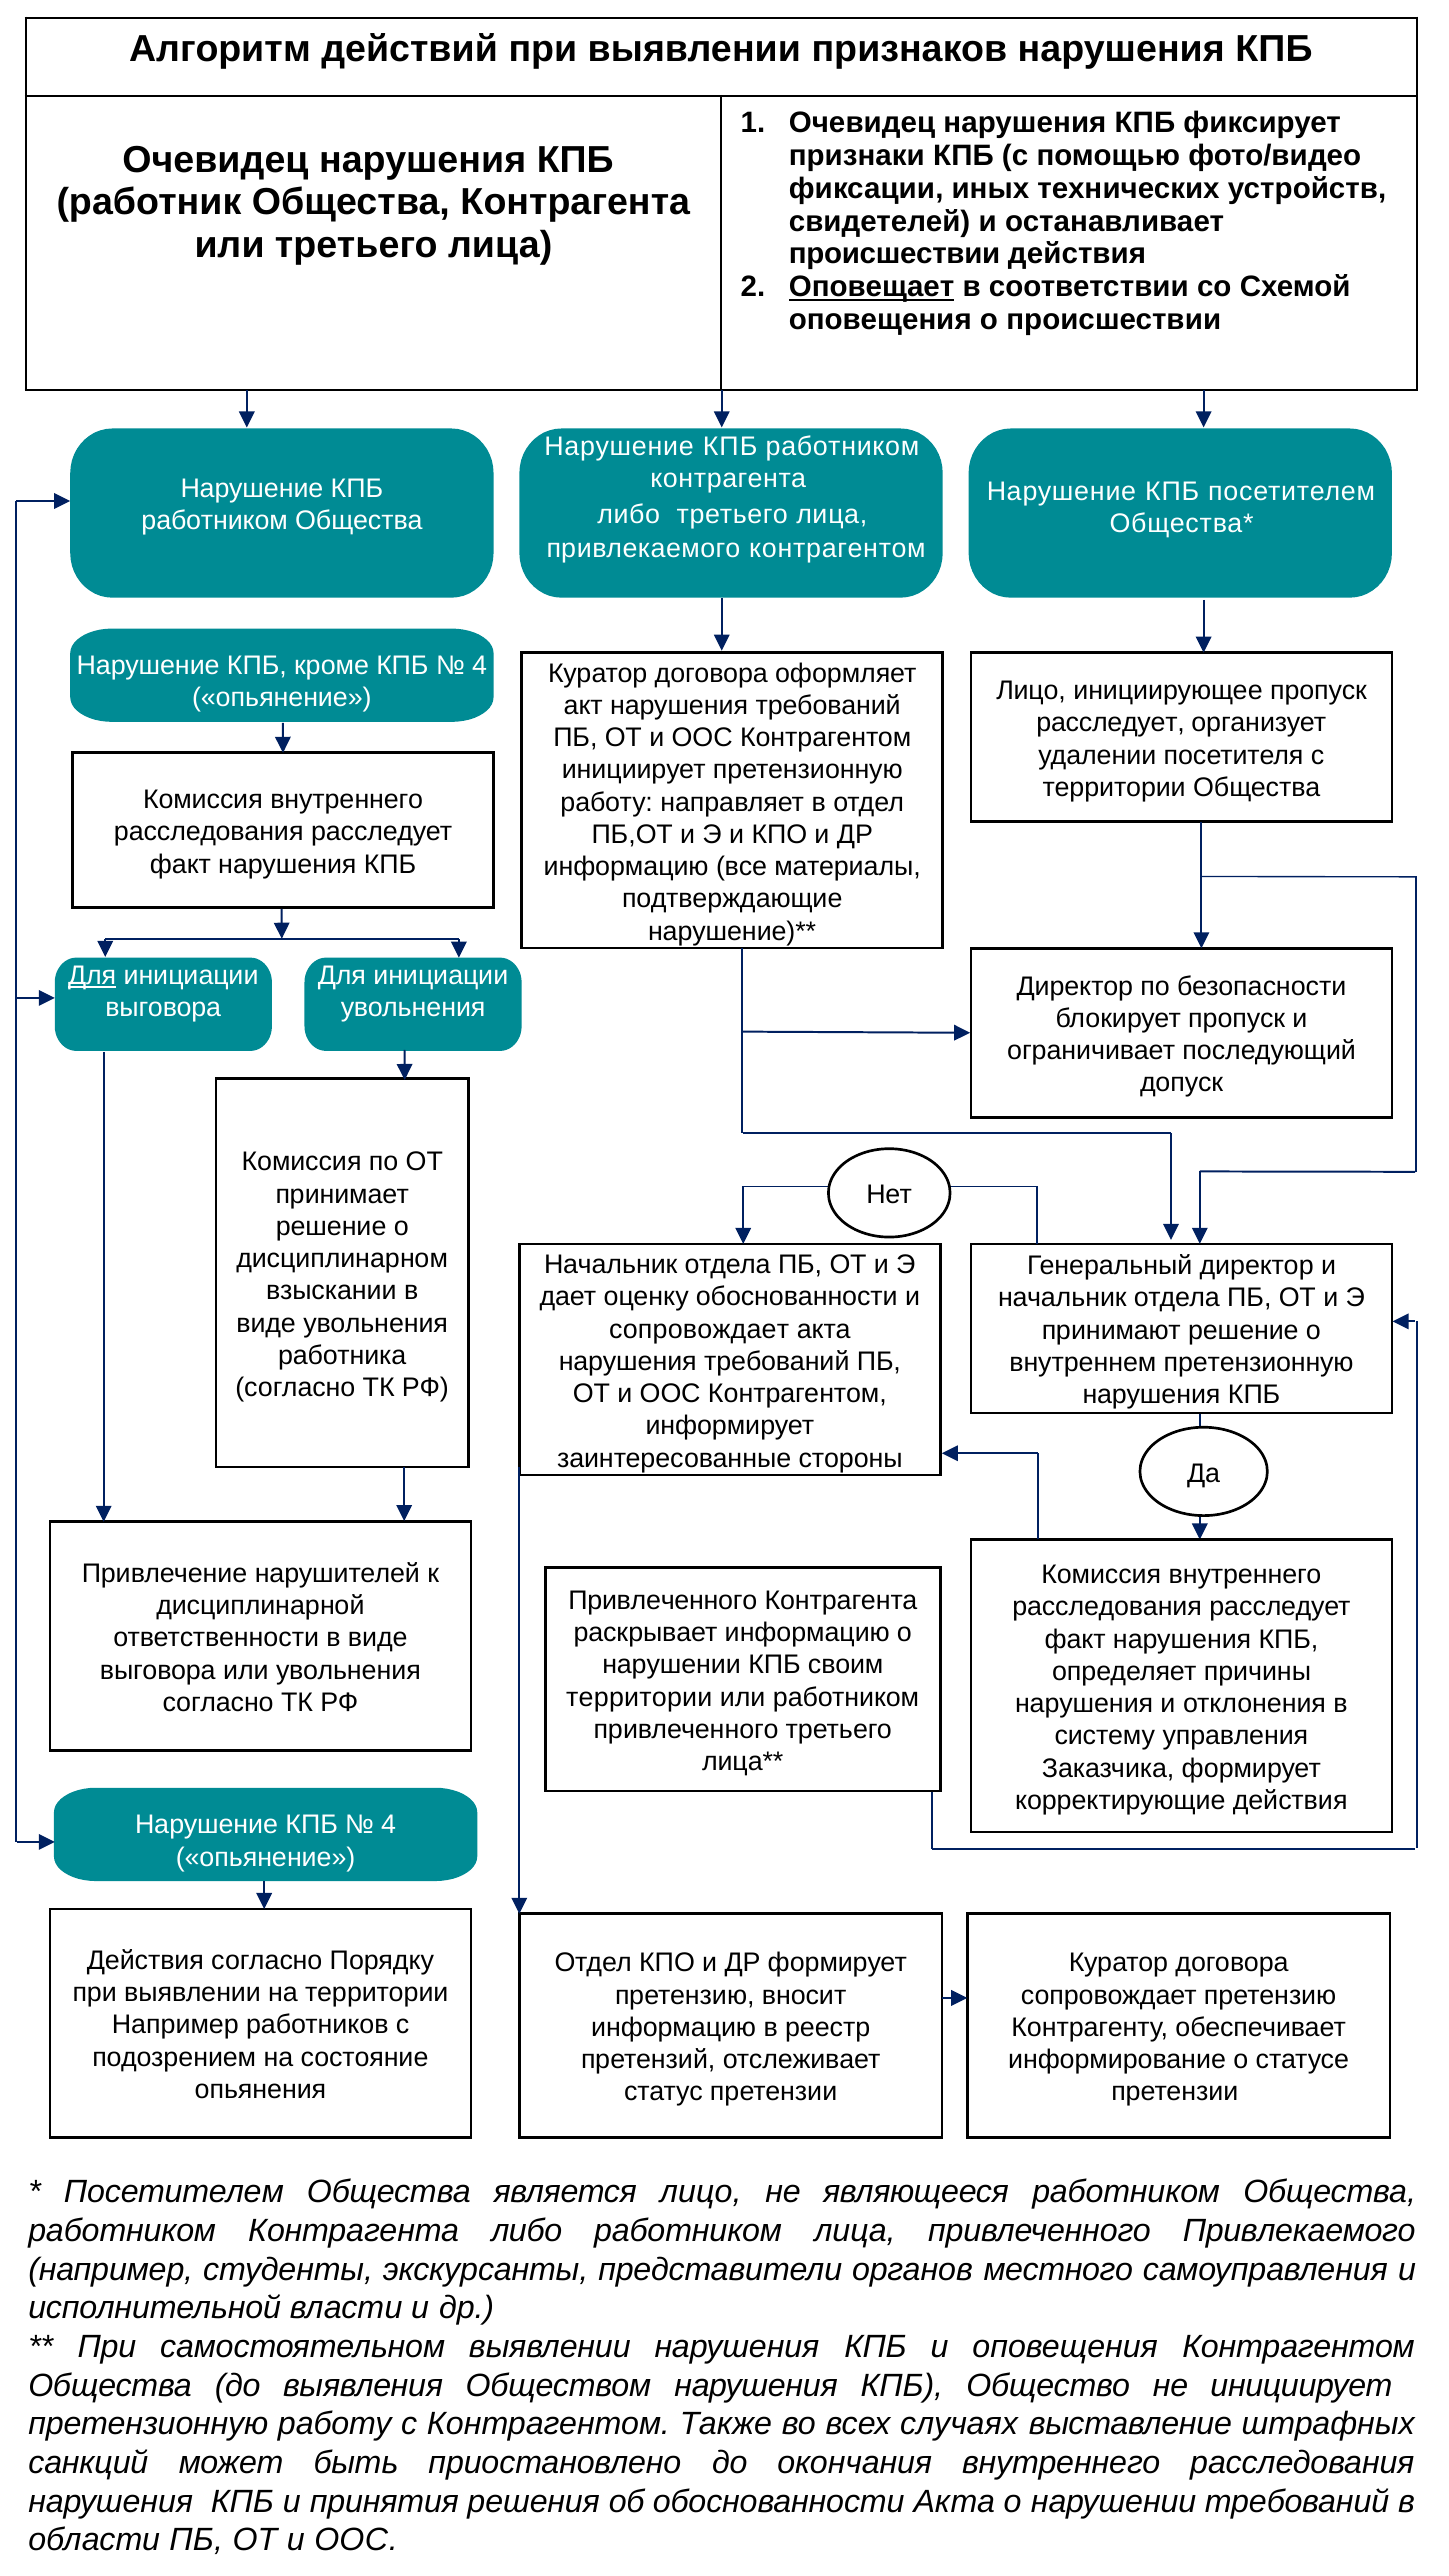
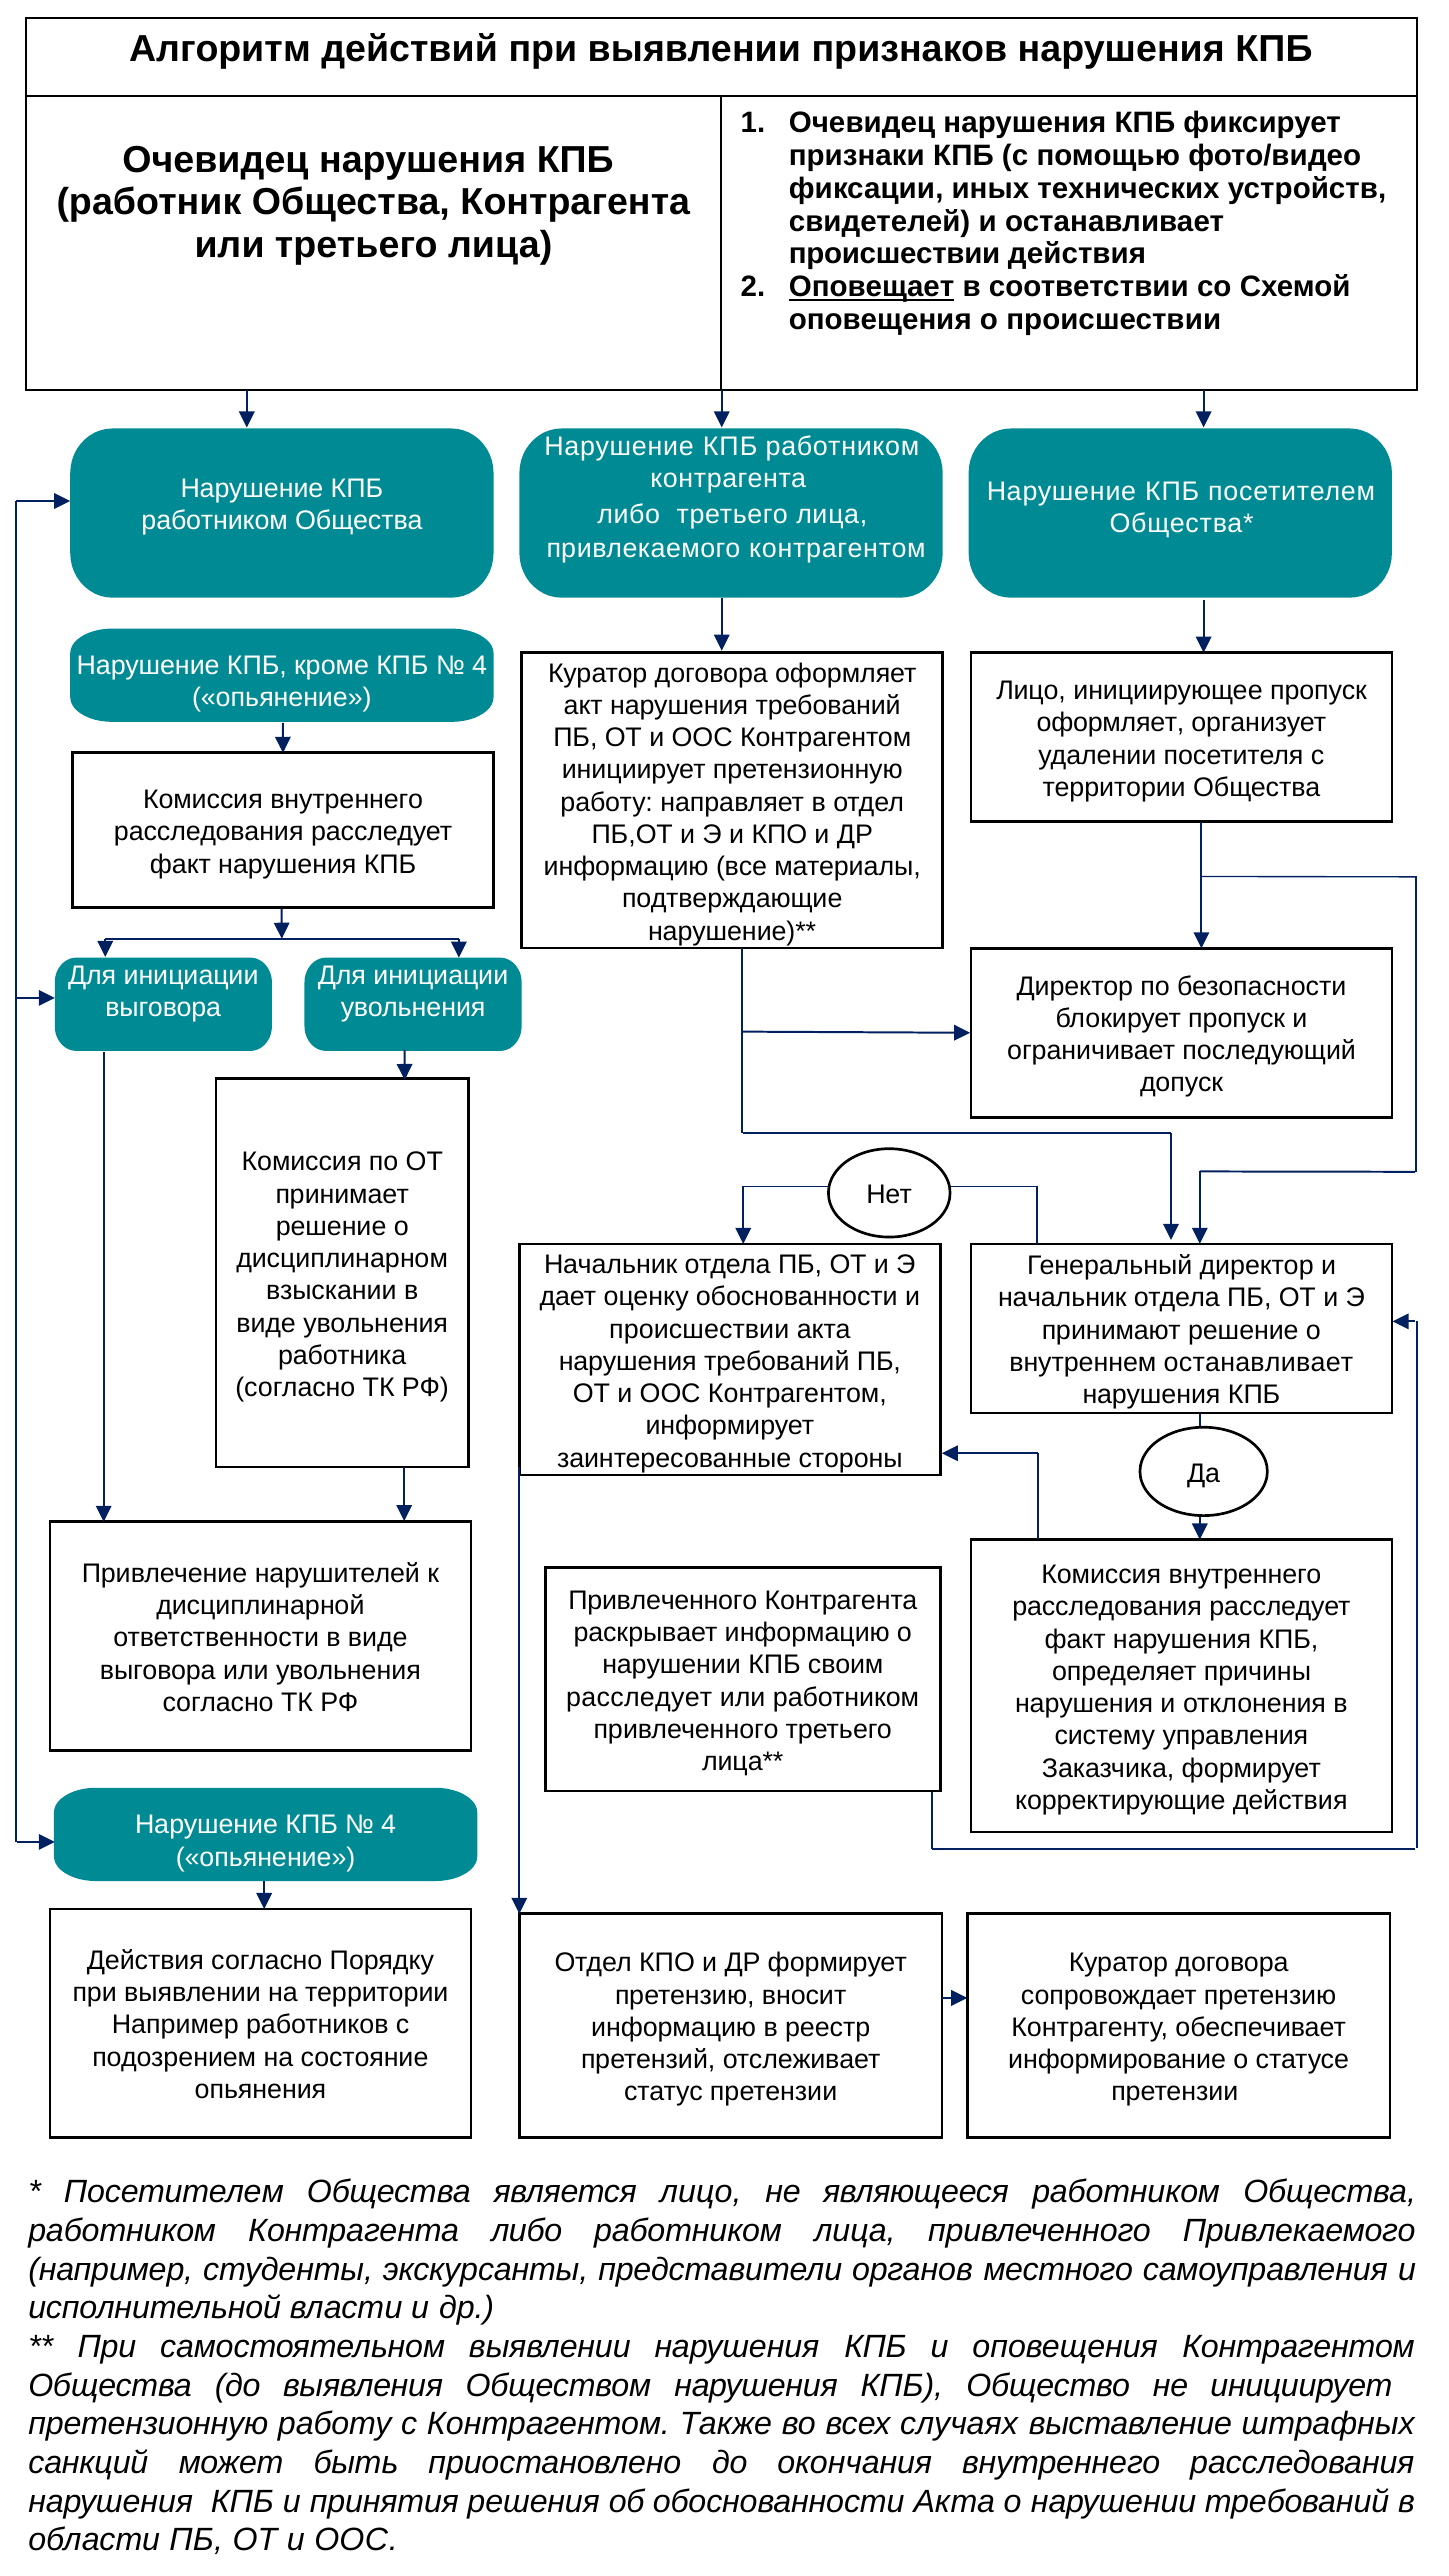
расследует: расследует -> оформляет (1111, 723)
Для underline: present -> none (92, 976)
сопровождает: сопровождает -> происшествии (699, 1329)
внутреннем претензионную: претензионную -> останавливает (1258, 1362)
территории: территории -> расследует (639, 1697)
